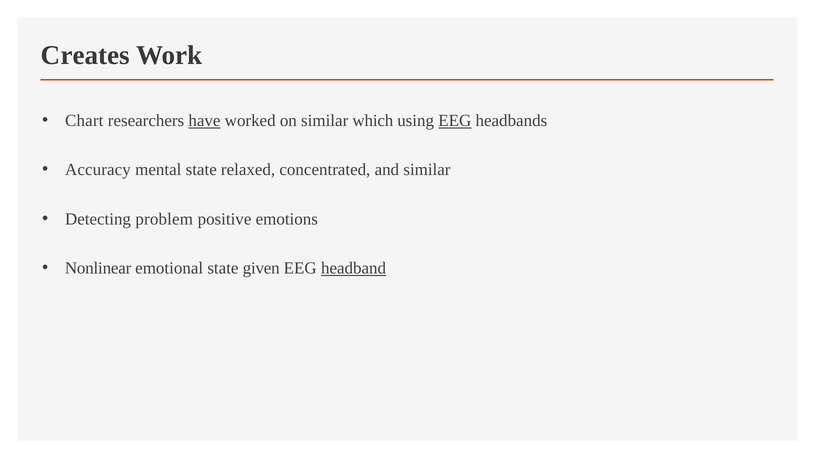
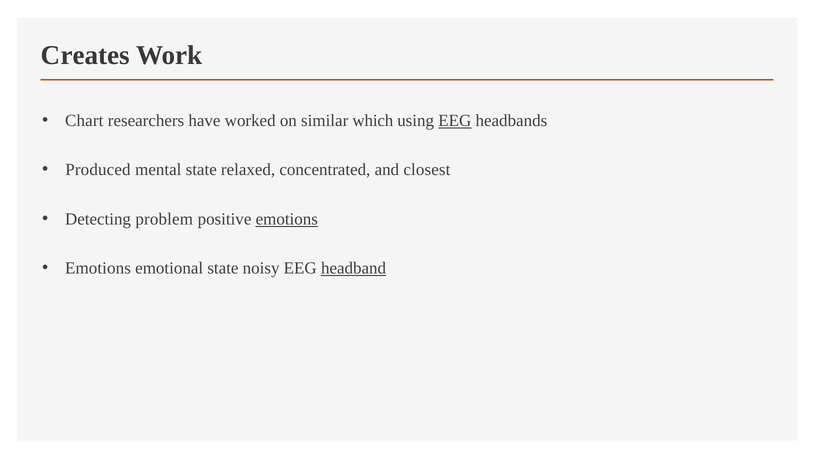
have underline: present -> none (204, 120)
Accuracy: Accuracy -> Produced (98, 170)
and similar: similar -> closest (427, 170)
emotions underline: none -> present (287, 219)
Nonlinear: Nonlinear -> Emotions (98, 268)
given: given -> noisy (261, 268)
